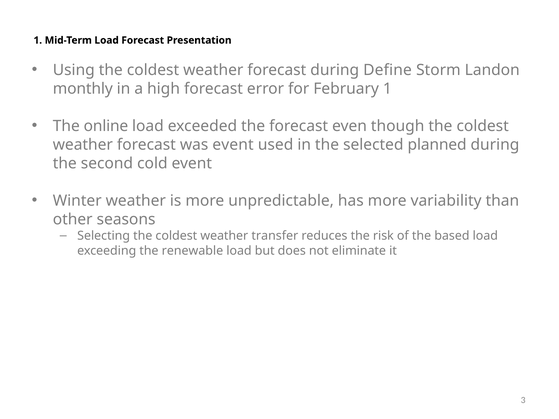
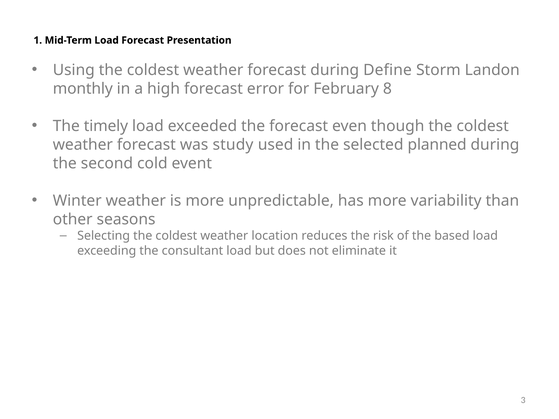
February 1: 1 -> 8 (387, 89)
online: online -> timely (106, 126)
was event: event -> study (233, 145)
transfer: transfer -> location (275, 236)
renewable: renewable -> consultant (192, 251)
